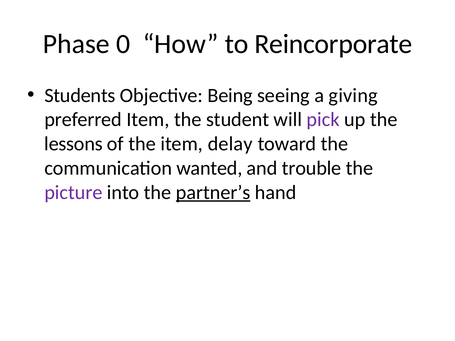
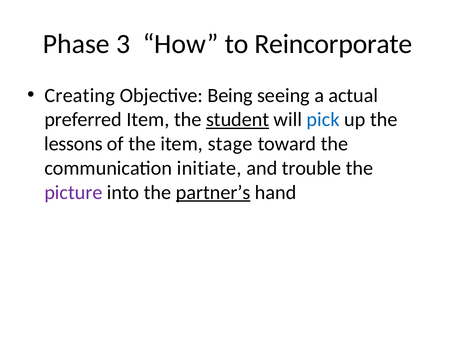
0: 0 -> 3 (123, 44)
Students: Students -> Creating (80, 95)
giving: giving -> actual (353, 95)
student underline: none -> present (238, 120)
pick colour: purple -> blue (323, 120)
delay: delay -> stage (230, 144)
wanted: wanted -> initiate (209, 168)
